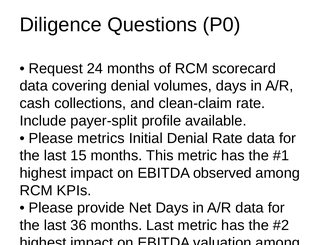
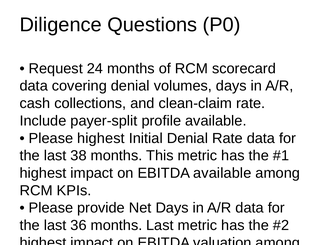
Please metrics: metrics -> highest (101, 138)
15: 15 -> 38 (79, 156)
EBITDA observed: observed -> available (222, 173)
